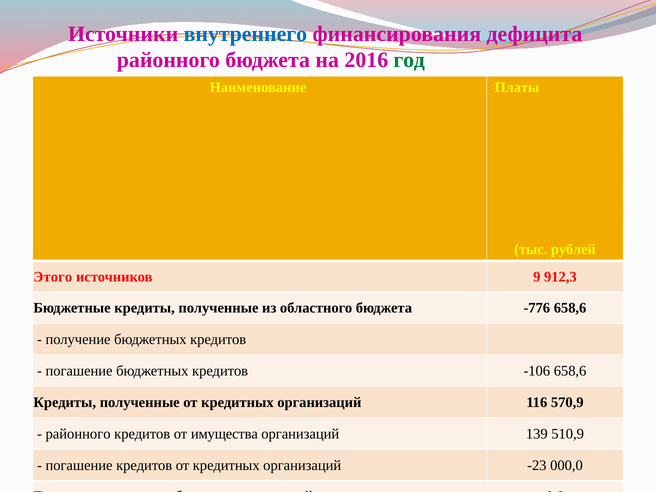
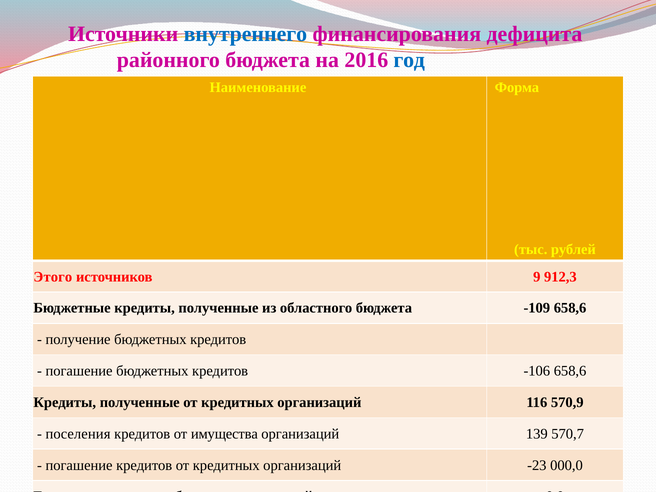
год colour: green -> blue (409, 60)
Платы: Платы -> Форма (517, 87)
-776: -776 -> -109 (537, 308)
районного: районного -> поселения (78, 434)
510,9: 510,9 -> 570,7 (568, 434)
